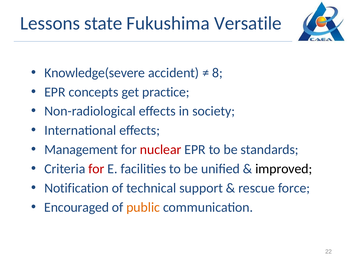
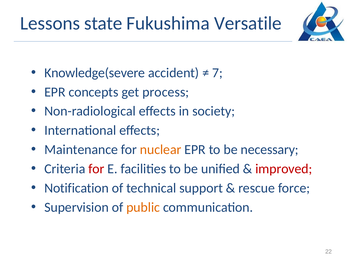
8: 8 -> 7 (218, 73)
practice: practice -> process (166, 92)
Management: Management -> Maintenance (81, 149)
nuclear colour: red -> orange (161, 149)
standards: standards -> necessary (270, 149)
improved colour: black -> red (284, 169)
Encouraged: Encouraged -> Supervision (77, 207)
